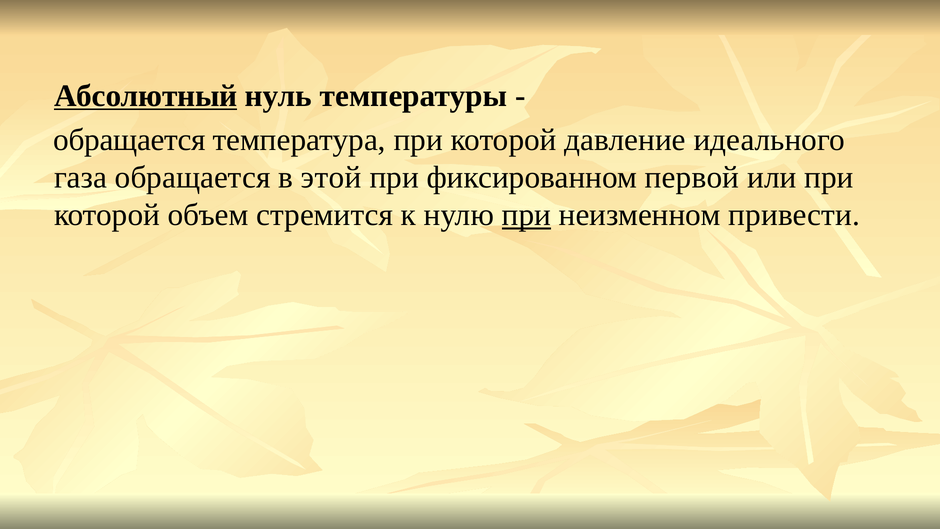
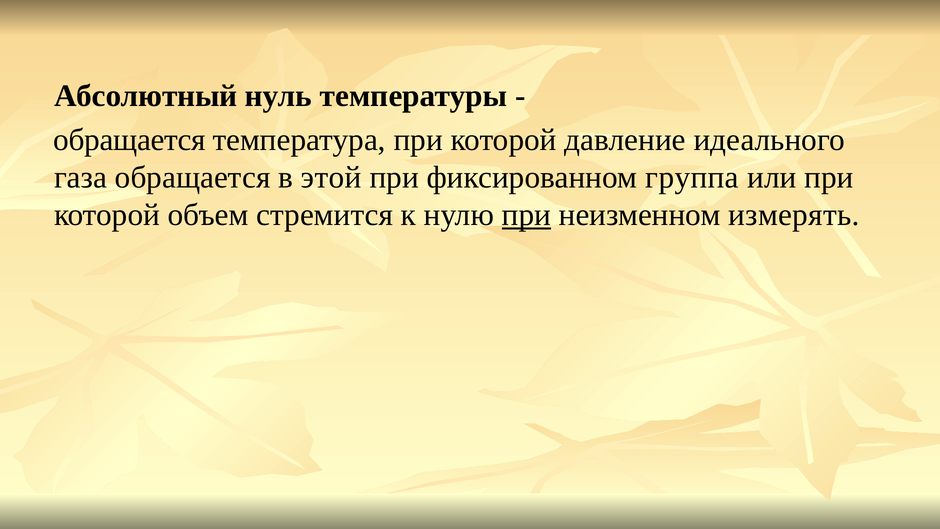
Абсолютный underline: present -> none (146, 96)
первой: первой -> группа (692, 177)
привести: привести -> измерять (794, 215)
